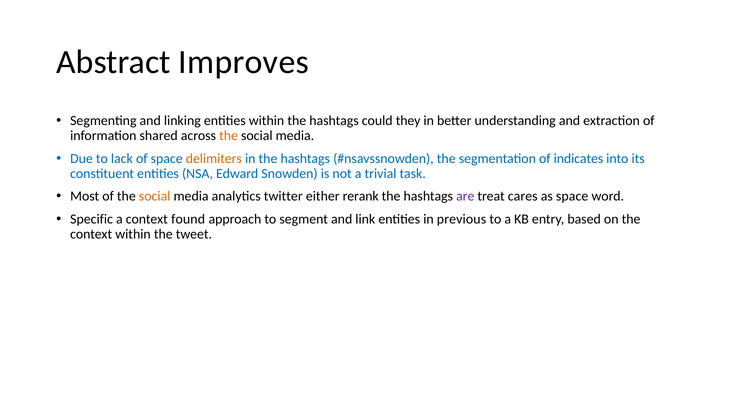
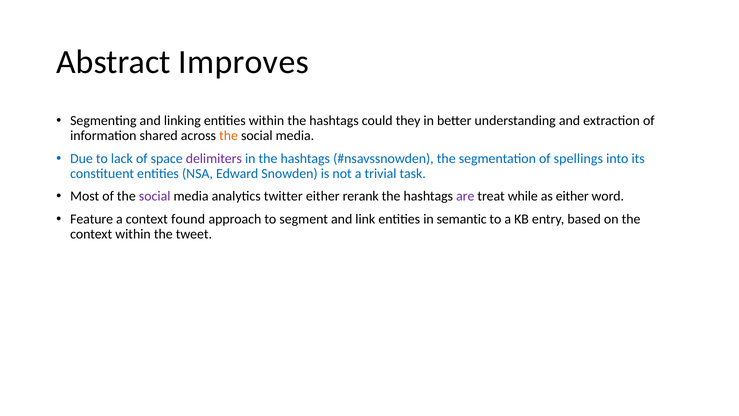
delimiters colour: orange -> purple (214, 158)
indicates: indicates -> spellings (578, 158)
social colour: orange -> purple (155, 196)
cares: cares -> while (523, 196)
as space: space -> either (572, 196)
Specific: Specific -> Feature (92, 219)
previous: previous -> semantic (462, 219)
